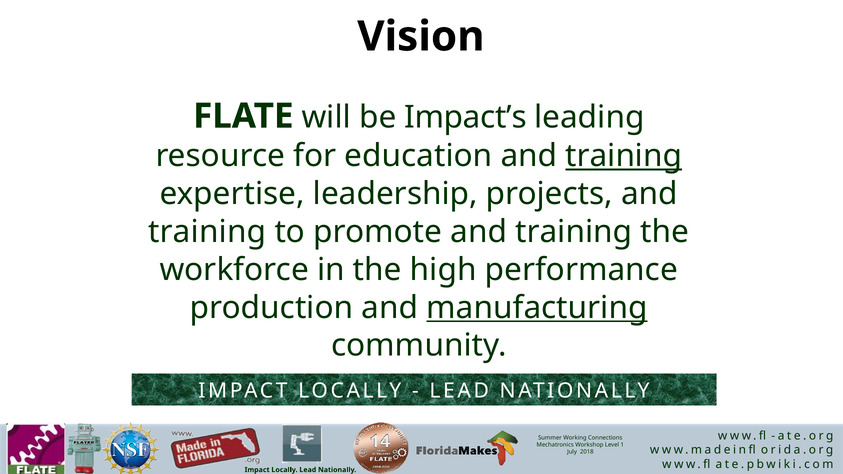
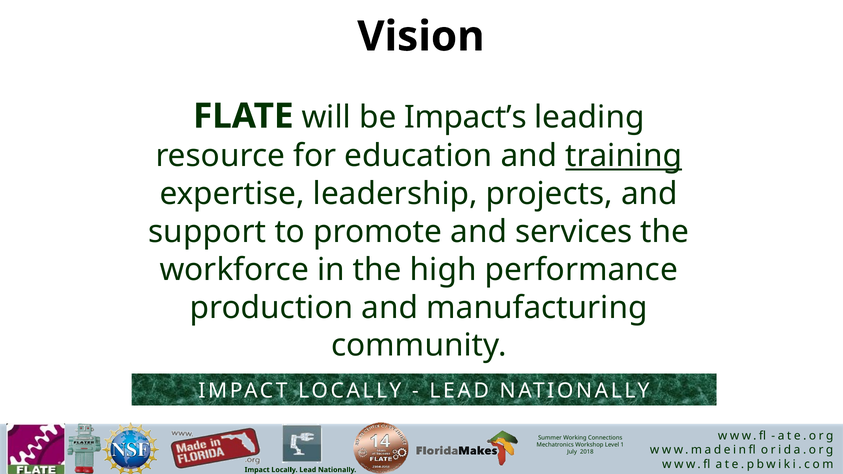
training: training -> support (207, 232)
promote and training: training -> services (574, 232)
manufacturing underline: present -> none (537, 308)
